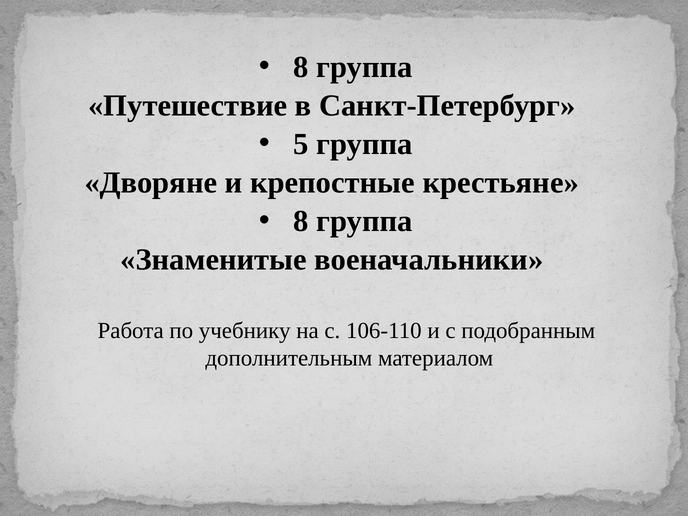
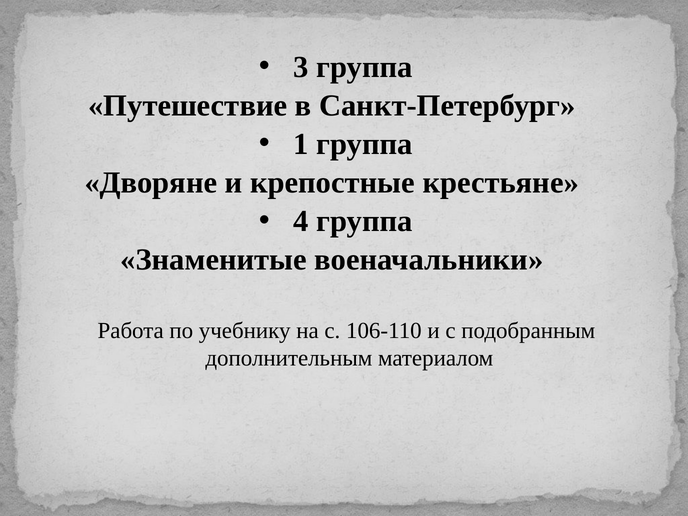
8: 8 -> 3 (301, 67)
5: 5 -> 1 (301, 144)
8: 8 -> 4 (301, 221)
